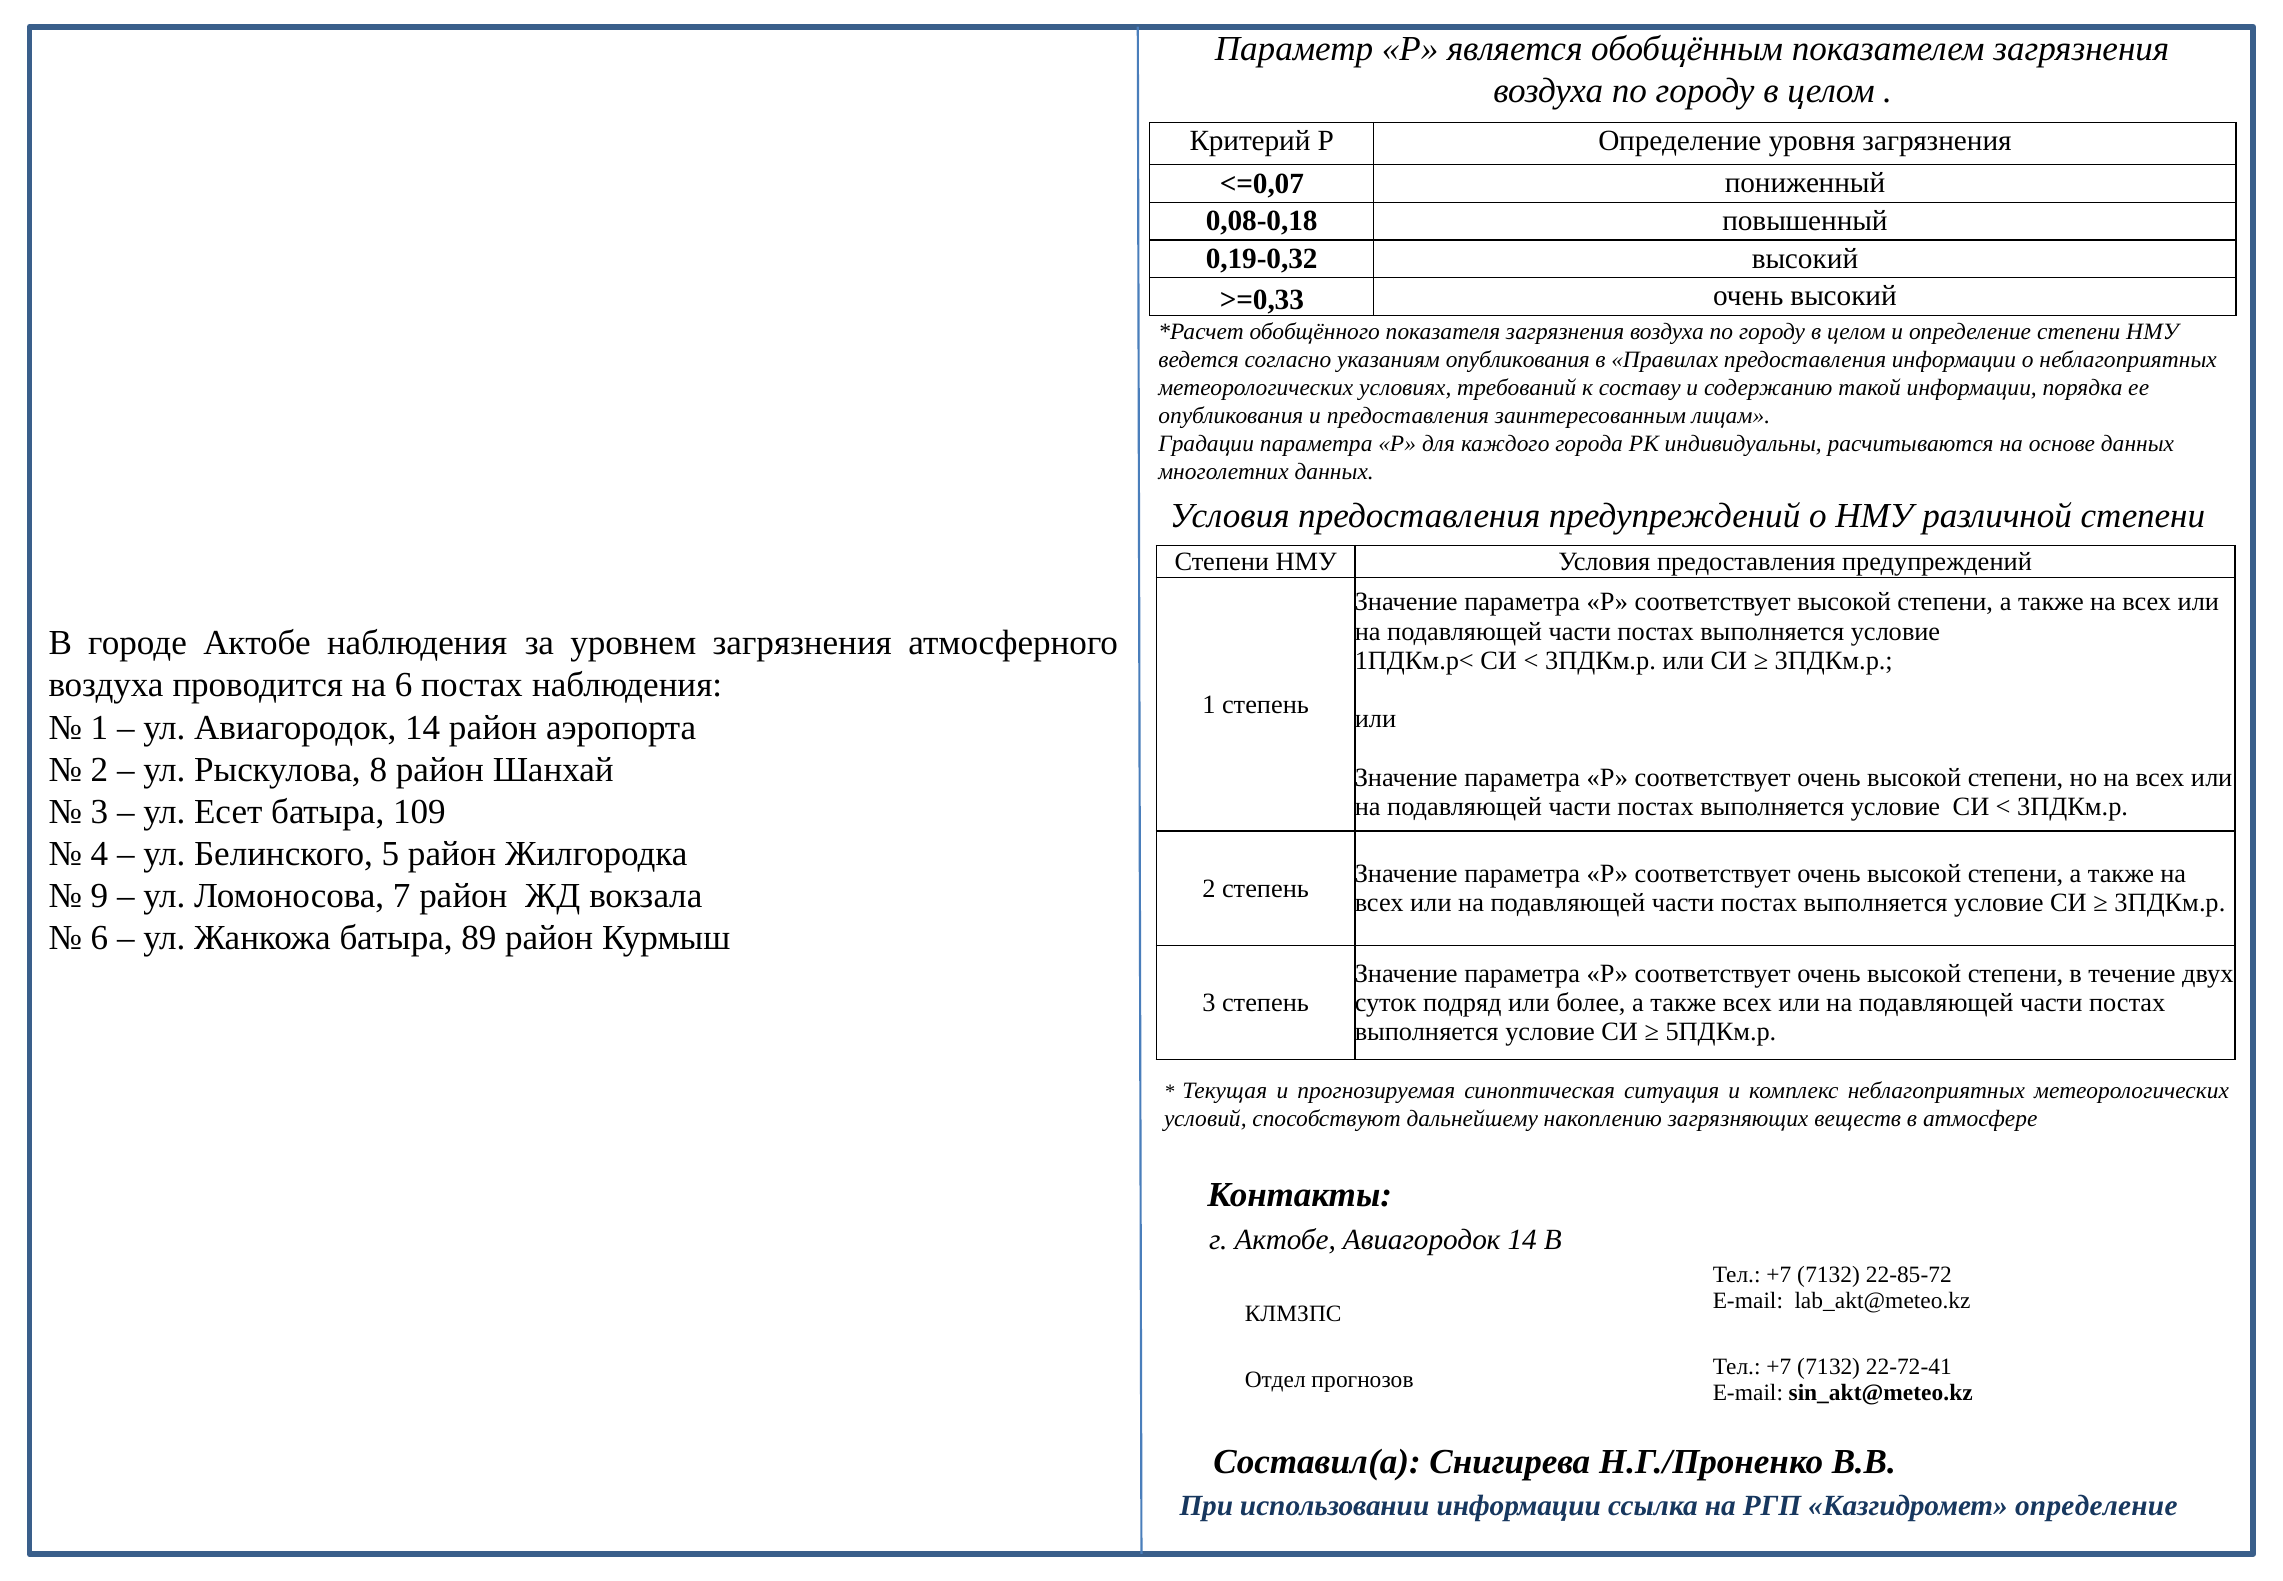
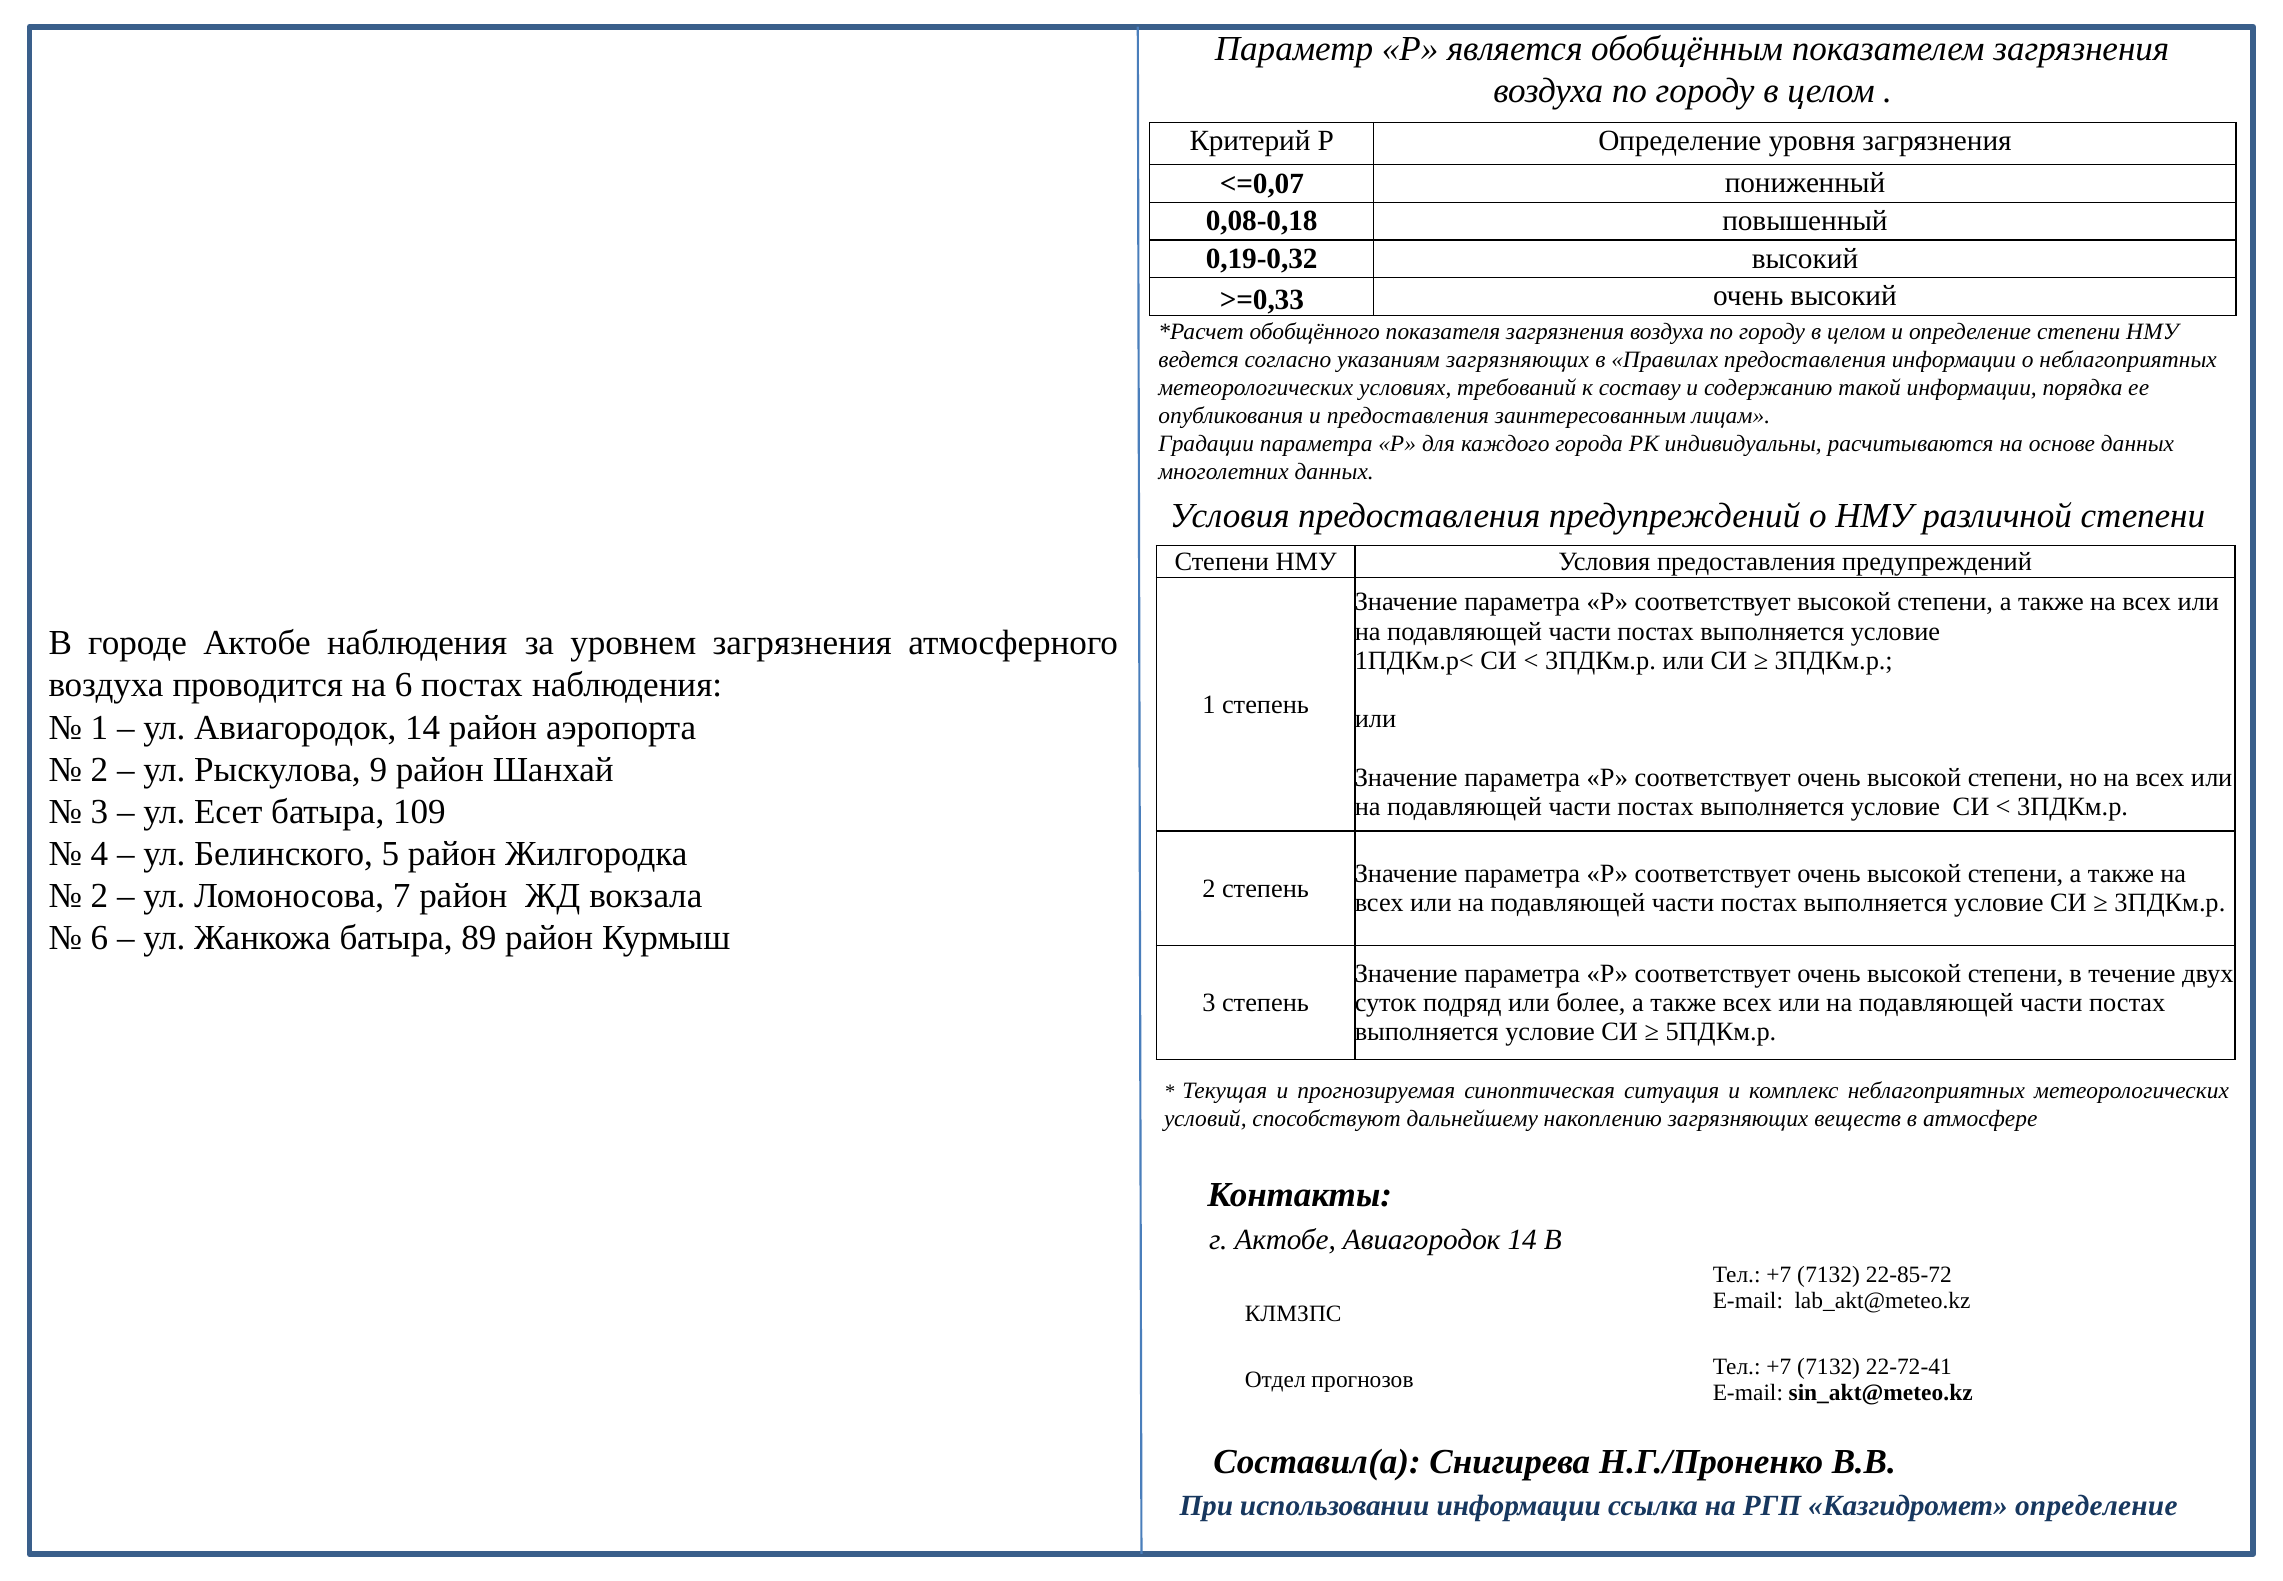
указаниям опубликования: опубликования -> загрязняющих (1518, 359)
8: 8 -> 9 (378, 769)
9: 9 -> 2 (99, 896)
